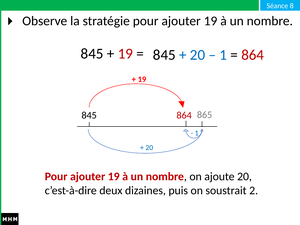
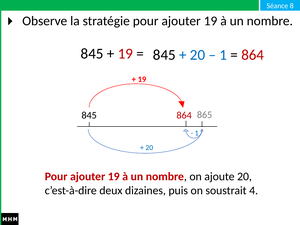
2: 2 -> 4 (254, 191)
